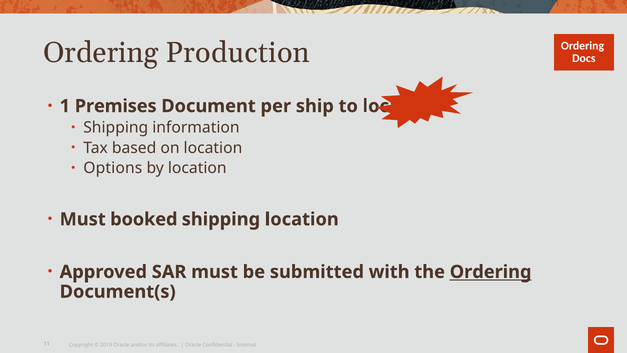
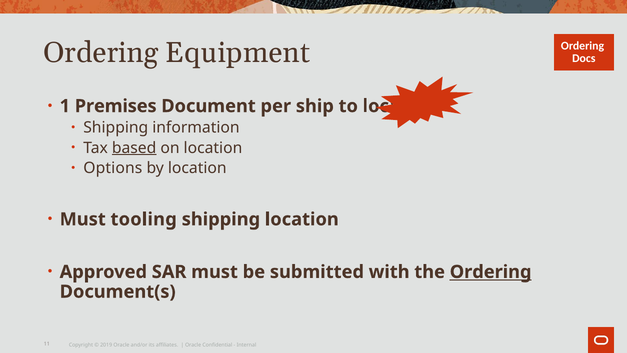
Production: Production -> Equipment (238, 53)
based underline: none -> present (134, 148)
booked: booked -> tooling (144, 219)
